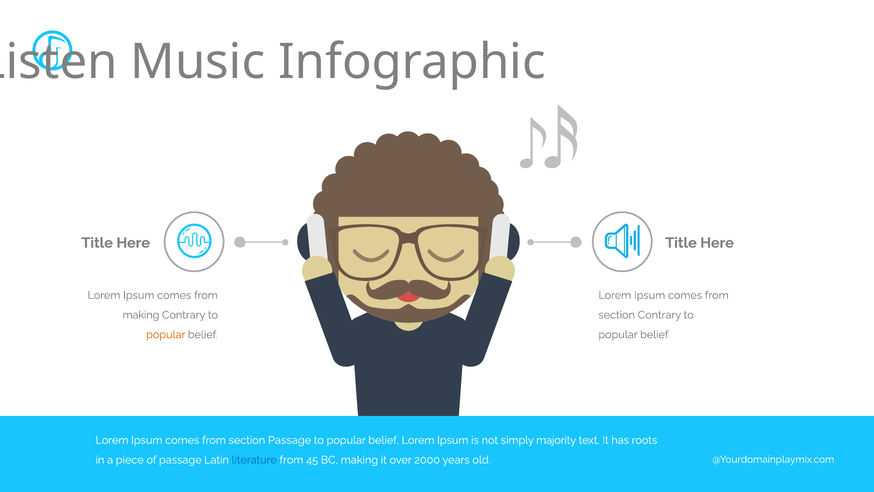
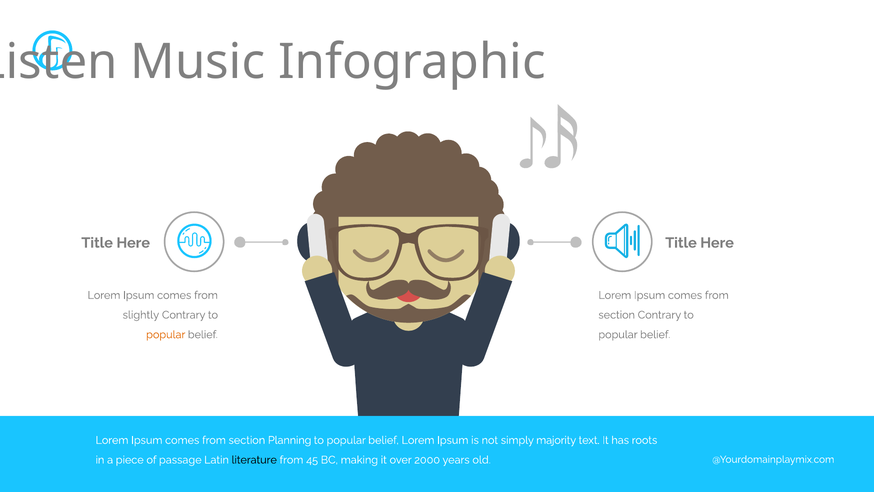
making: making -> slightly (141, 315)
section Passage: Passage -> Planning (290, 440)
literature colour: blue -> black (254, 460)
